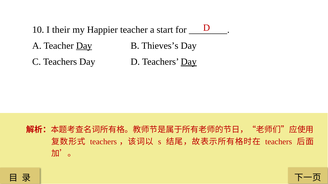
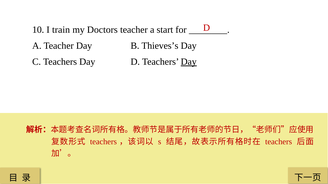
their: their -> train (61, 30)
Happier: Happier -> Doctors (102, 30)
Day underline: present -> none (84, 46)
